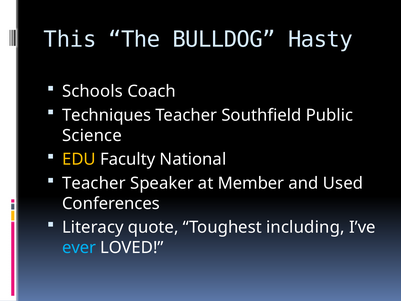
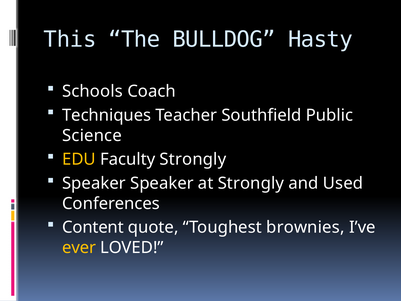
Faculty National: National -> Strongly (193, 159)
Teacher: Teacher -> Speaker (94, 183)
at Member: Member -> Strongly (251, 183)
Literacy: Literacy -> Content (93, 227)
including: including -> brownies (305, 227)
ever colour: light blue -> yellow (79, 247)
